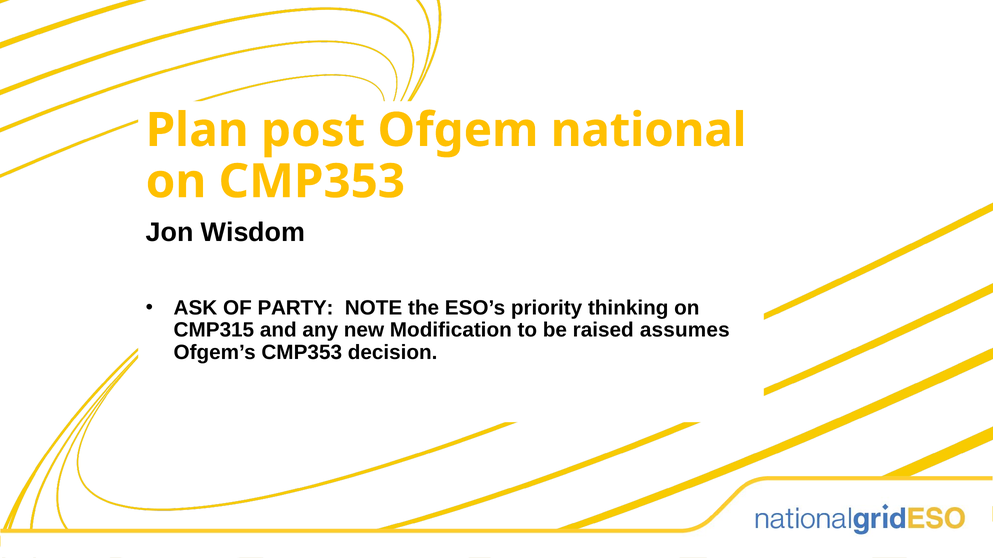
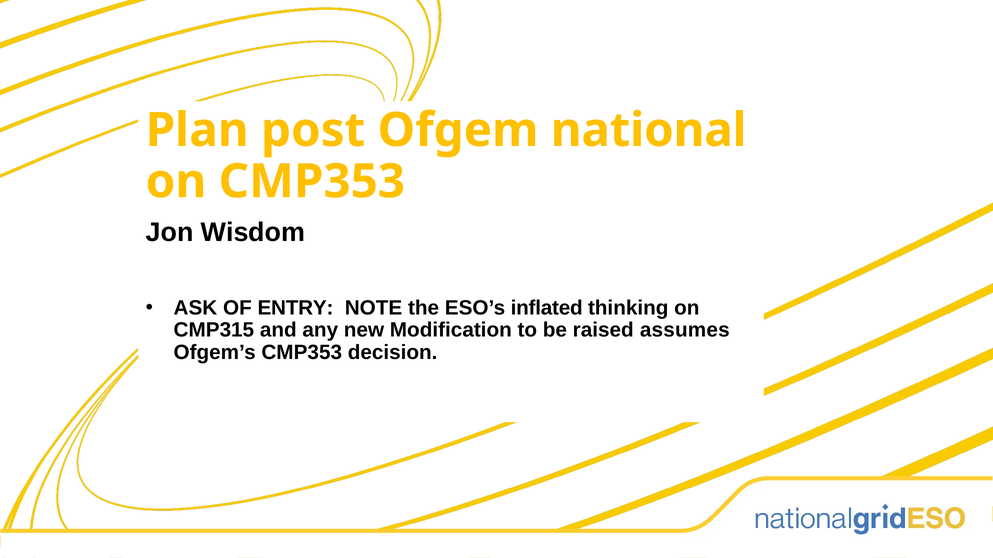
PARTY: PARTY -> ENTRY (295, 308)
priority: priority -> inflated (547, 308)
